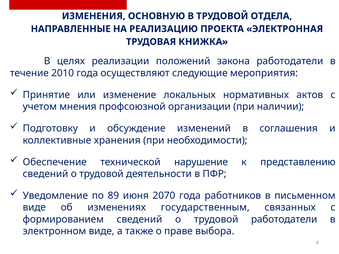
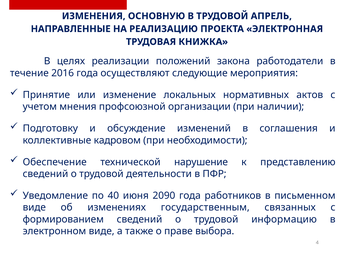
ОТДЕЛА: ОТДЕЛА -> АПРЕЛЬ (271, 16)
2010: 2010 -> 2016 (63, 73)
хранения: хранения -> кадровом (117, 140)
89: 89 -> 40 (113, 196)
2070: 2070 -> 2090 (164, 196)
трудовой работодатели: работодатели -> информацию (284, 220)
